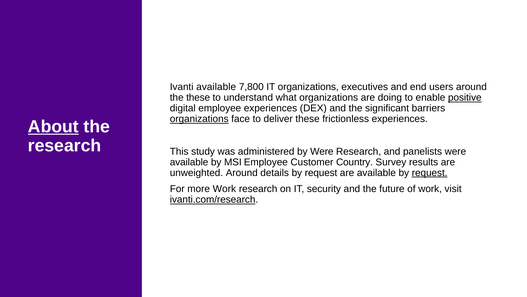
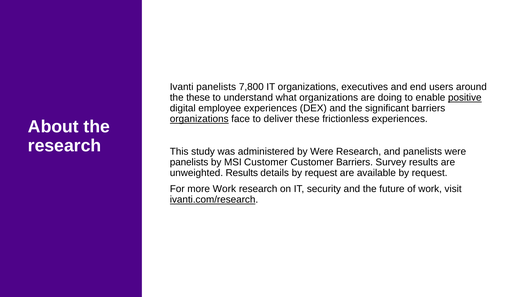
Ivanti available: available -> panelists (216, 87)
About underline: present -> none (53, 126)
available: available -> panelists (189, 162)
MSI Employee: Employee -> Customer (266, 162)
Customer Country: Country -> Barriers (355, 162)
unweighted Around: Around -> Results (242, 172)
request underline: present -> none (430, 172)
